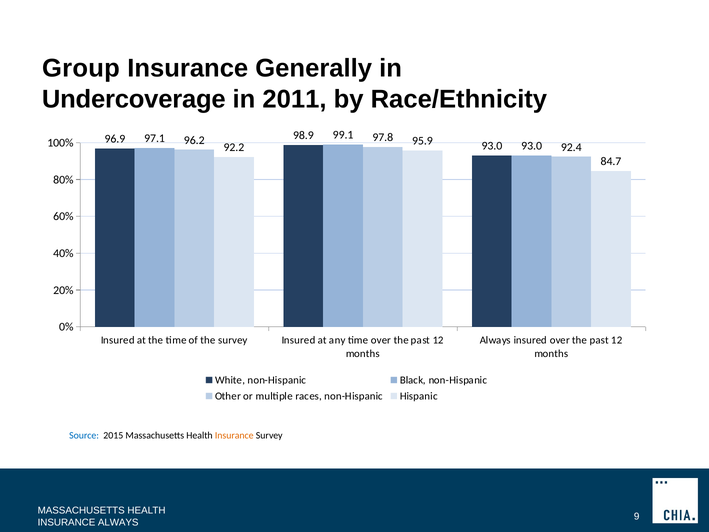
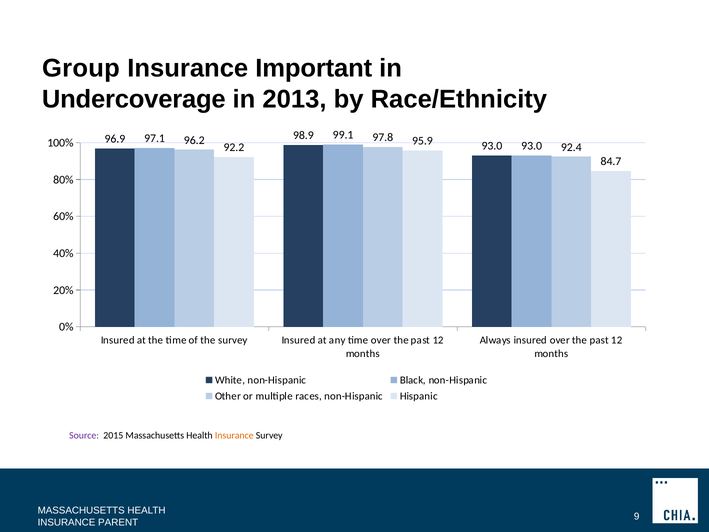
Generally: Generally -> Important (314, 68)
2011: 2011 -> 2013 (295, 99)
Source colour: blue -> purple (84, 435)
INSURANCE ALWAYS: ALWAYS -> PARENT (118, 522)
